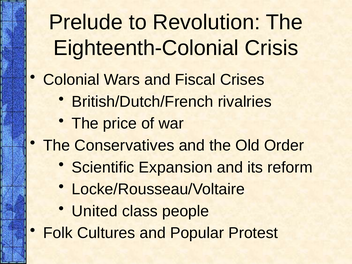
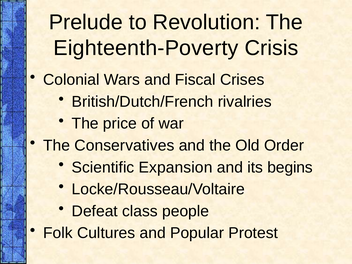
Eighteenth-Colonial: Eighteenth-Colonial -> Eighteenth-Poverty (146, 48)
reform: reform -> begins (290, 167)
United: United -> Defeat (95, 211)
